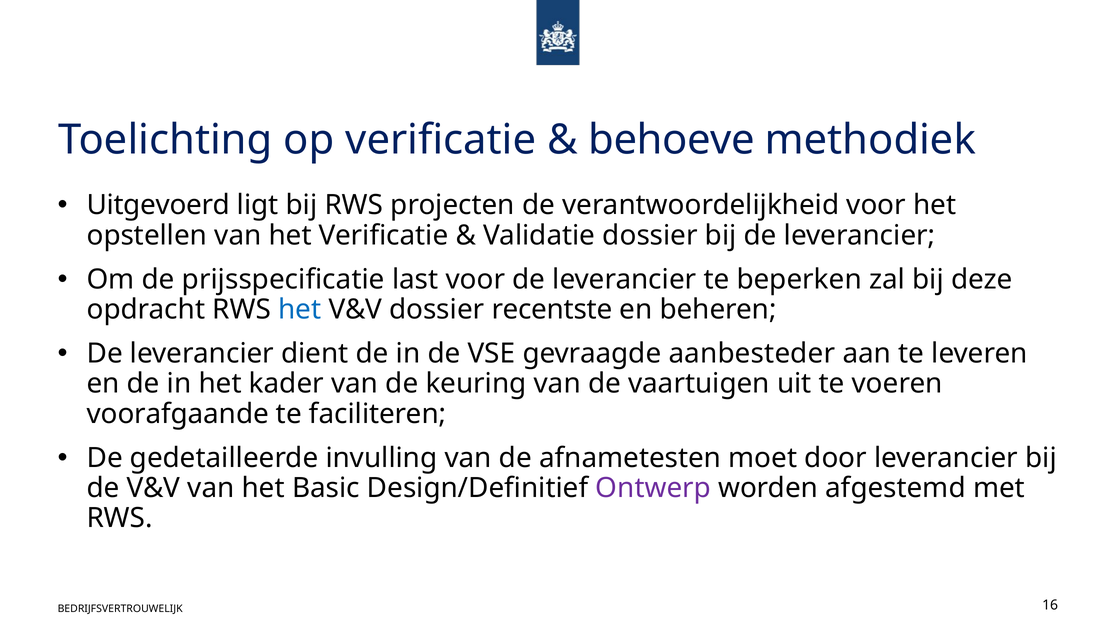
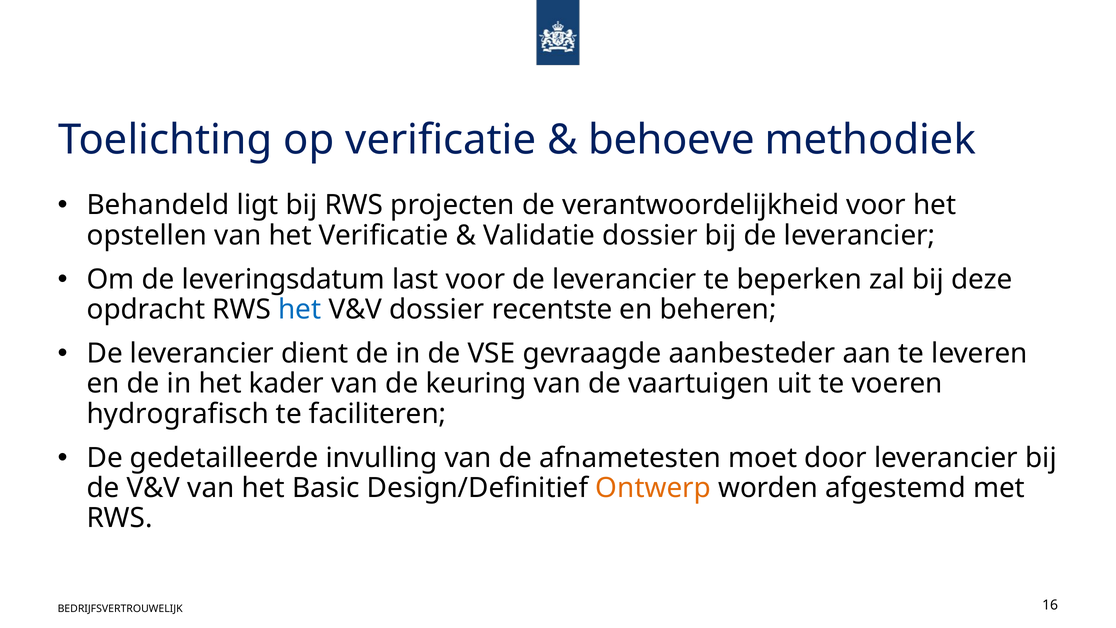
Uitgevoerd: Uitgevoerd -> Behandeld (158, 205)
prijsspecificatie: prijsspecificatie -> leveringsdatum (283, 279)
voorafgaande: voorafgaande -> hydrografisch (178, 414)
Ontwerp colour: purple -> orange (653, 488)
